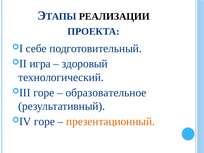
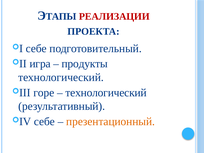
РЕАЛИЗАЦИИ colour: black -> red (114, 17)
здоровый: здоровый -> продукты (85, 64)
образовательное: образовательное -> технологический (106, 93)
IV горе: горе -> себе (44, 121)
